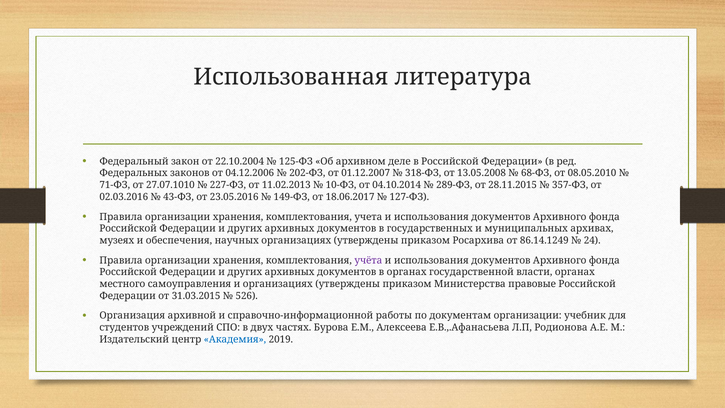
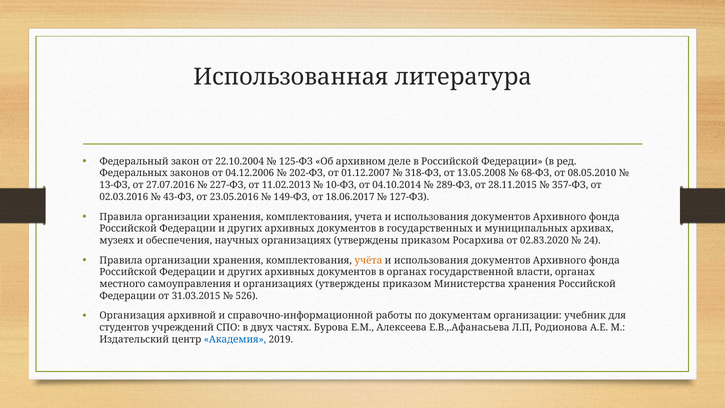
71-ФЗ: 71-ФЗ -> 13-ФЗ (115, 185)
27.07.1010: 27.07.1010 -> 27.07.2016 (170, 185)
86.14.1249: 86.14.1249 -> 02.83.2020 (544, 240)
учёта colour: purple -> orange (368, 260)
Министерства правовые: правовые -> хранения (532, 284)
